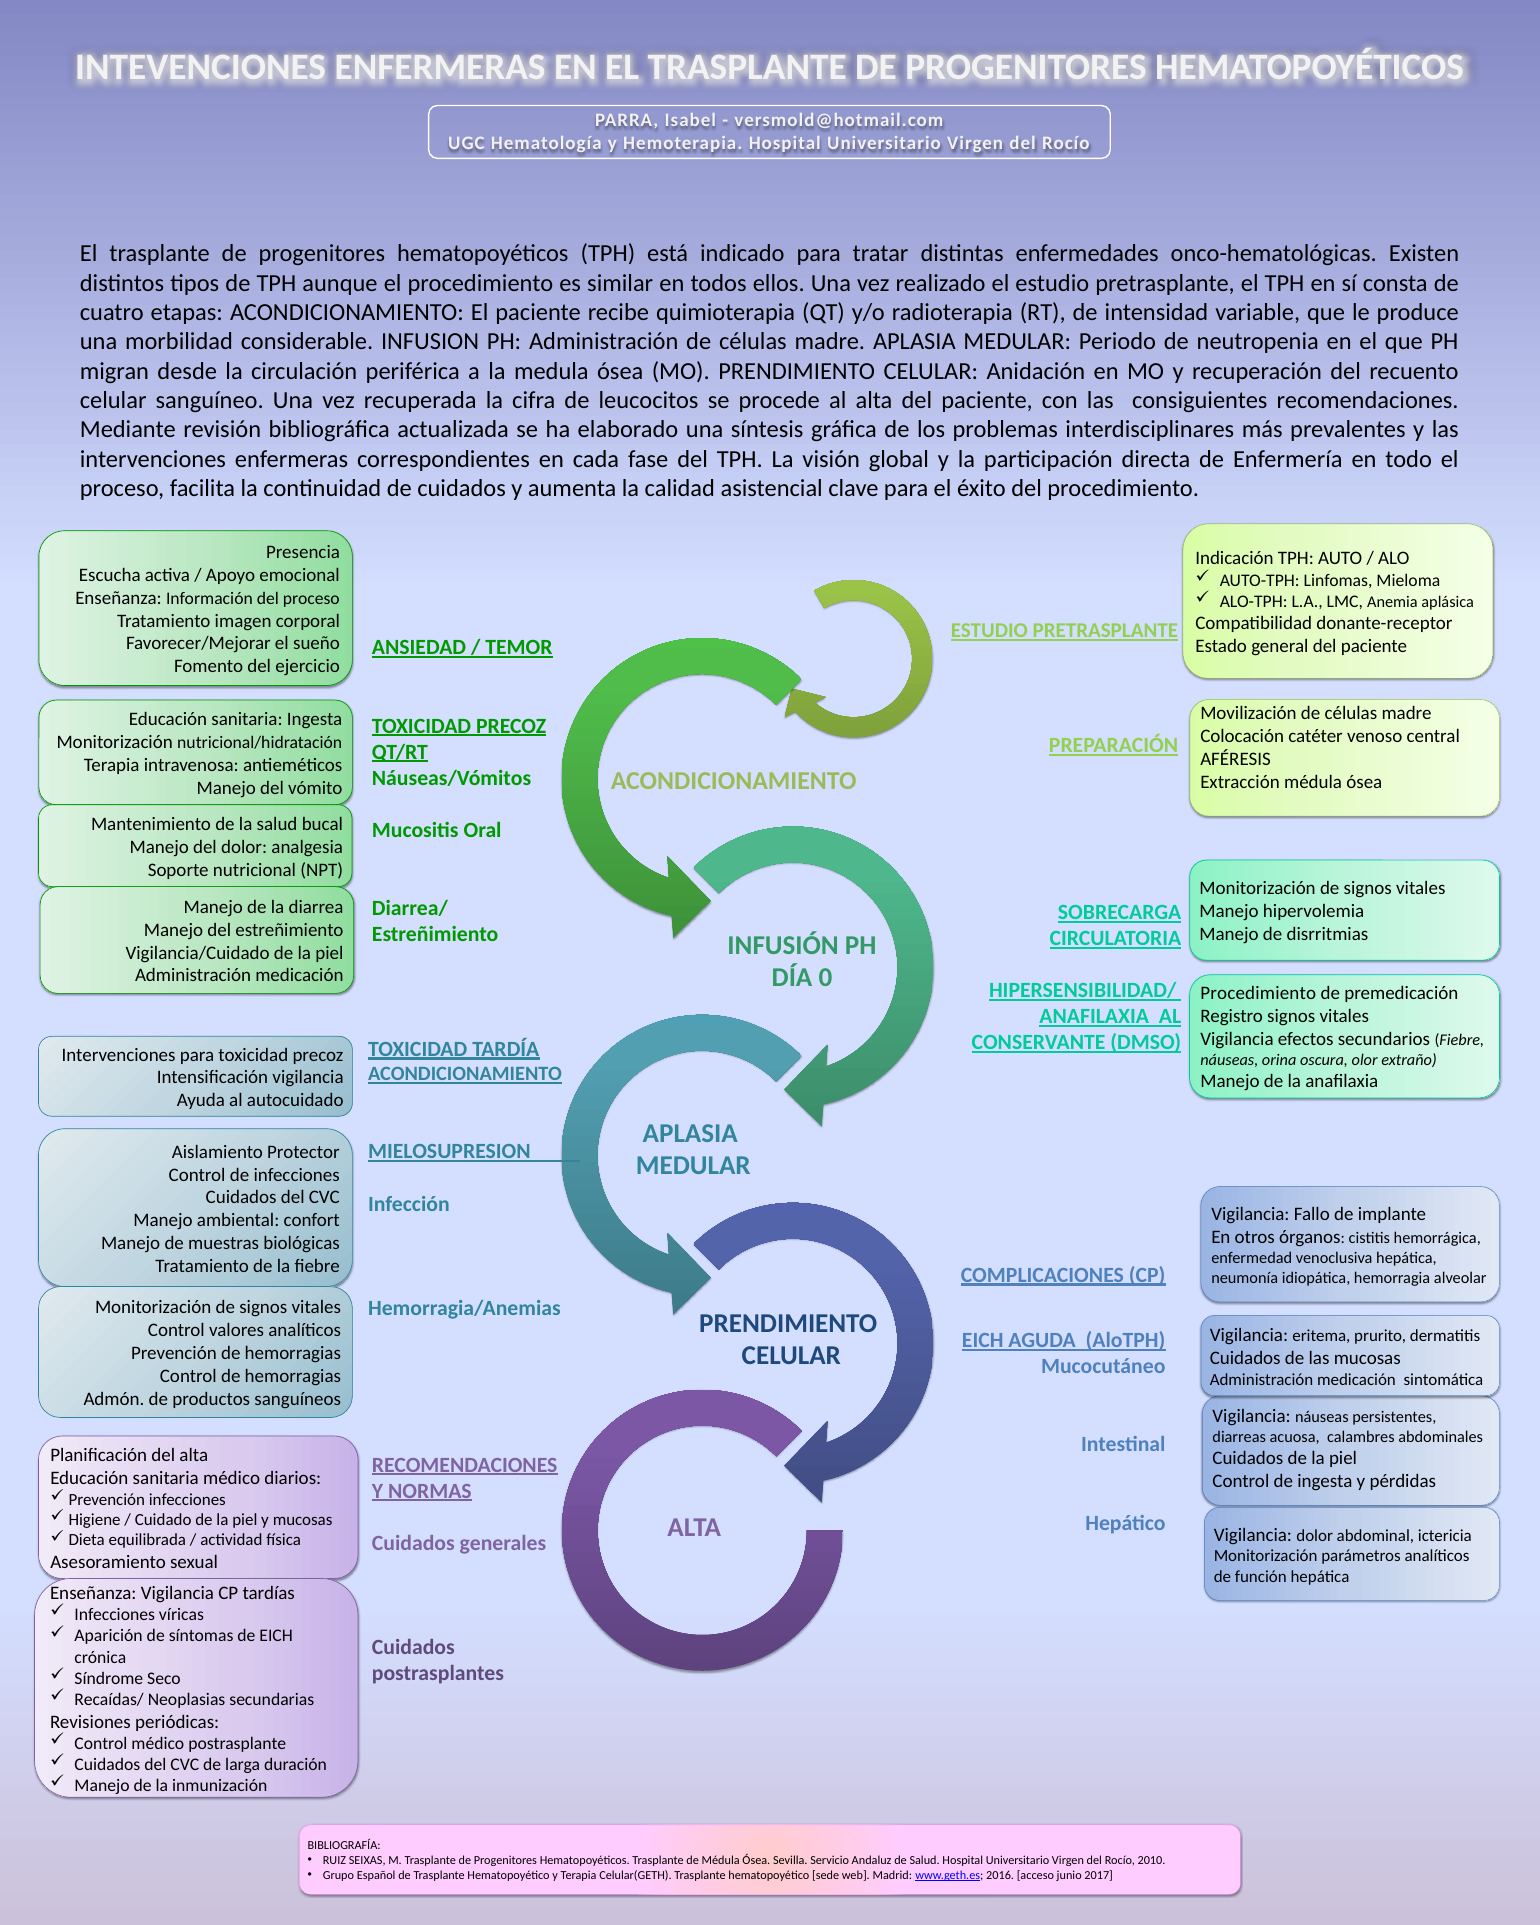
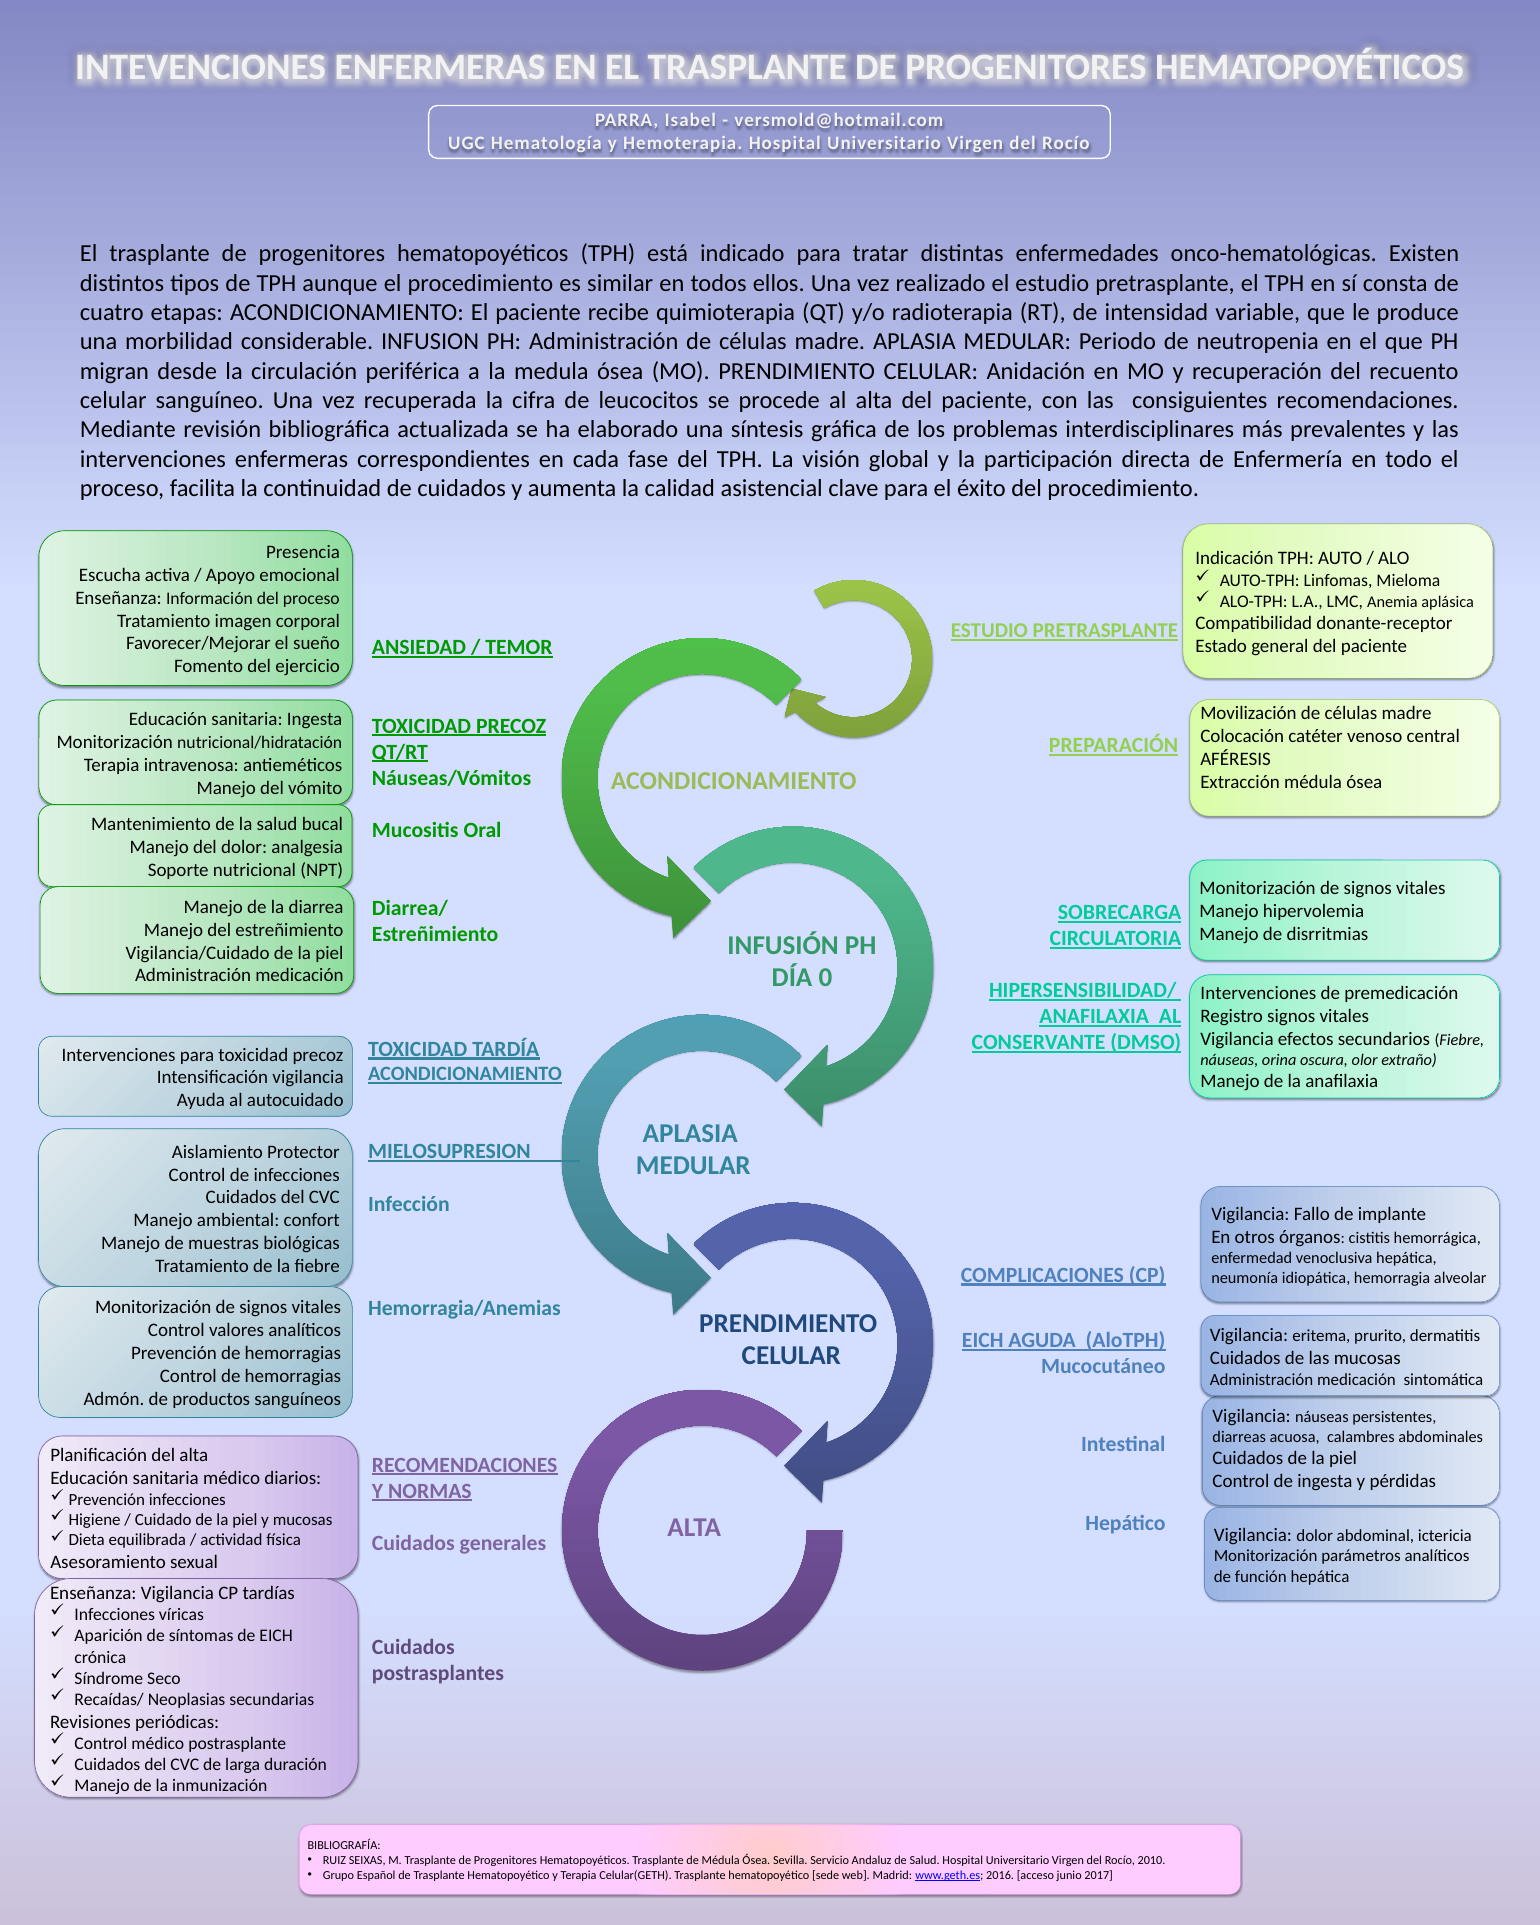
Procedimiento: Procedimiento -> Intervenciones (1258, 994)
